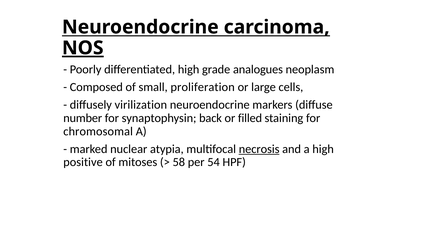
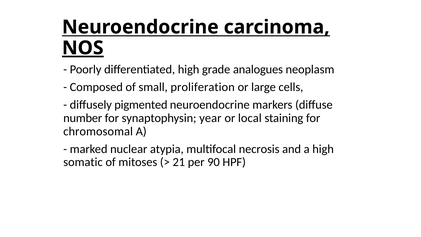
virilization: virilization -> pigmented (141, 105)
back: back -> year (210, 118)
filled: filled -> local (250, 118)
necrosis underline: present -> none (259, 149)
positive: positive -> somatic (83, 162)
58: 58 -> 21 (179, 162)
54: 54 -> 90 (214, 162)
